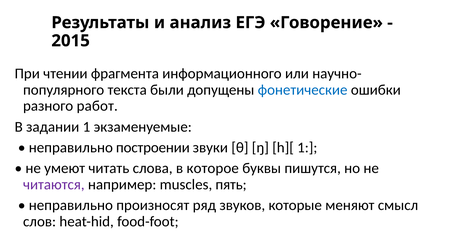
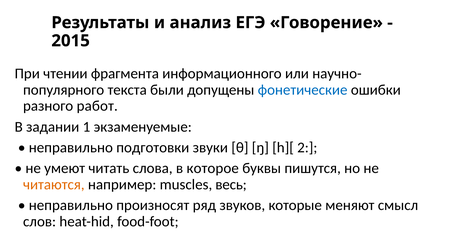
построении: построении -> подготовки (153, 148)
h][ 1: 1 -> 2 (307, 148)
читаются colour: purple -> orange (54, 185)
пять: пять -> весь (231, 185)
